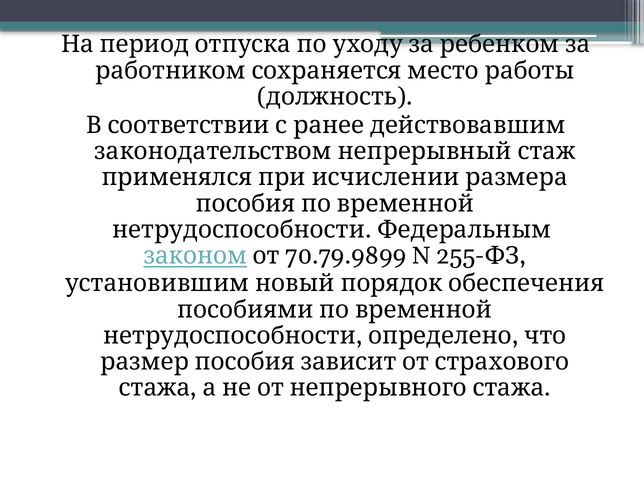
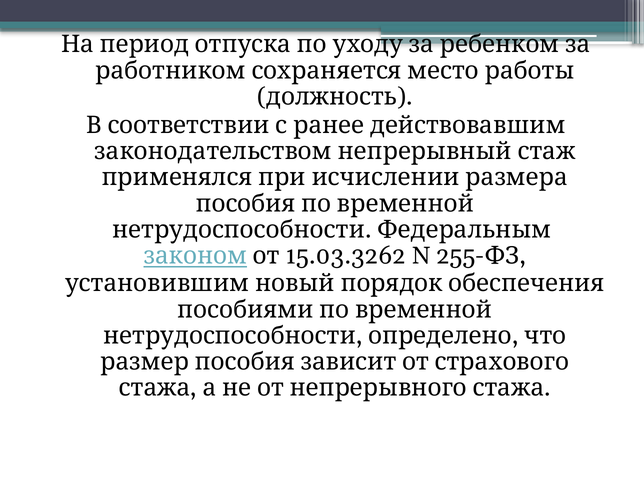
70.79.9899: 70.79.9899 -> 15.03.3262 (346, 256)
